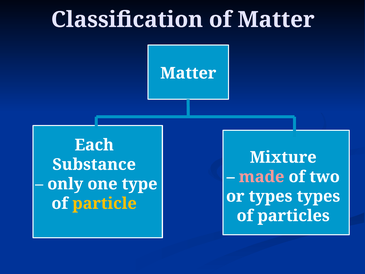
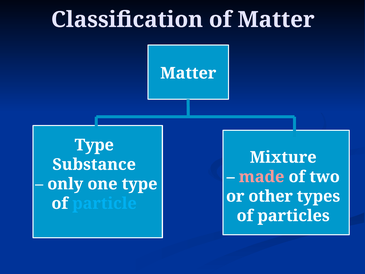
Each: Each -> Type (94, 145)
or types: types -> other (271, 196)
particle colour: yellow -> light blue (104, 203)
